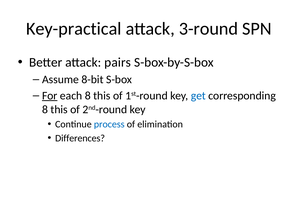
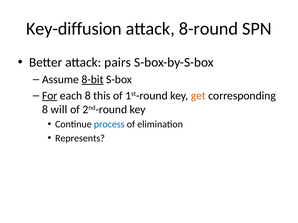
Key-practical: Key-practical -> Key-diffusion (74, 29)
3-round: 3-round -> 8-round (208, 29)
8-bit underline: none -> present (93, 80)
get colour: blue -> orange (198, 96)
this: this -> will (59, 110)
Differences: Differences -> Represents (80, 138)
